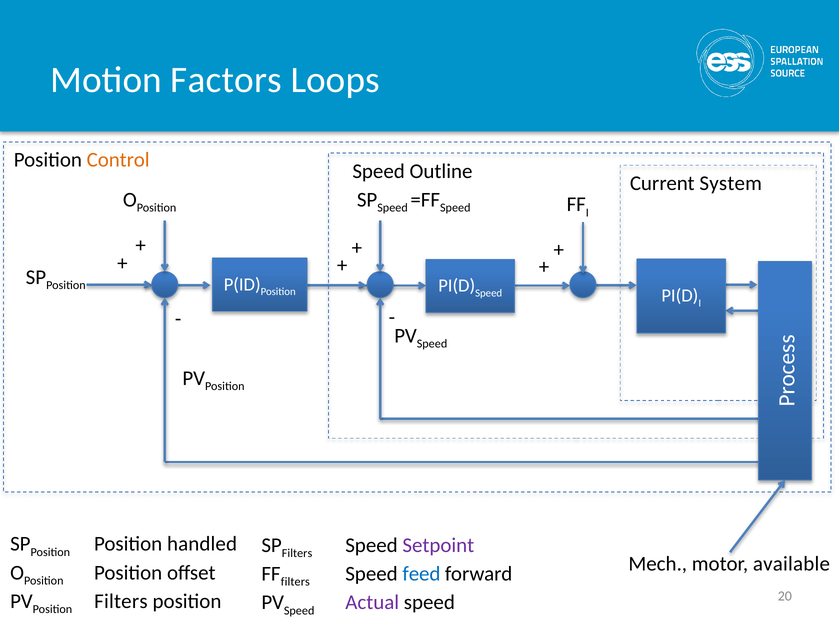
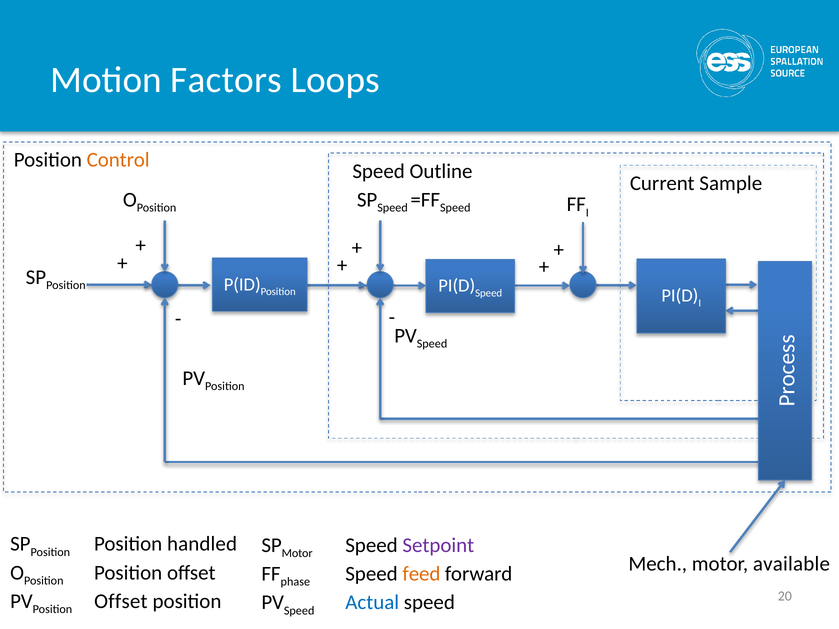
System: System -> Sample (731, 183)
Filters: Filters -> Motor (297, 554)
filters: filters -> phase (295, 582)
feed colour: blue -> orange (421, 574)
Filters: Filters -> Offset (121, 601)
Actual colour: purple -> blue (372, 603)
